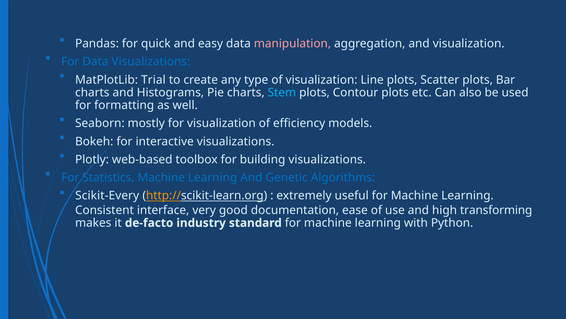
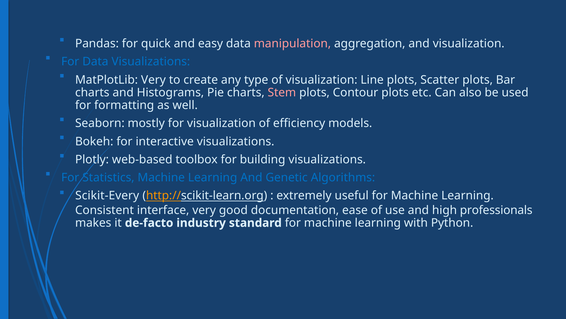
MatPlotLib Trial: Trial -> Very (153, 80)
Stem colour: light blue -> pink (282, 92)
transforming: transforming -> professionals (496, 210)
